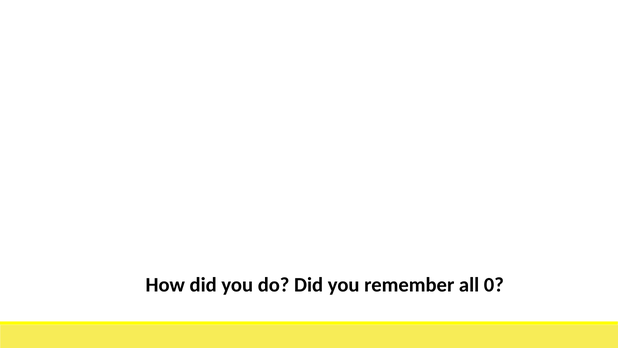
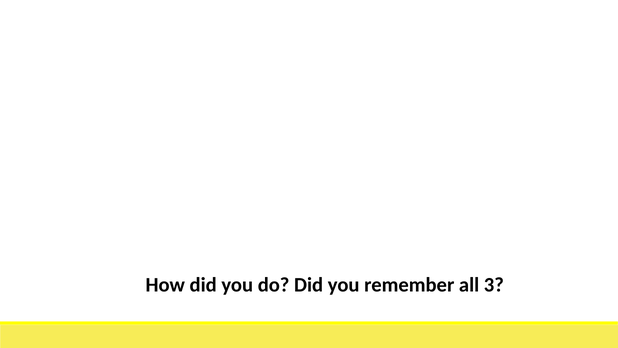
0: 0 -> 3 (494, 285)
